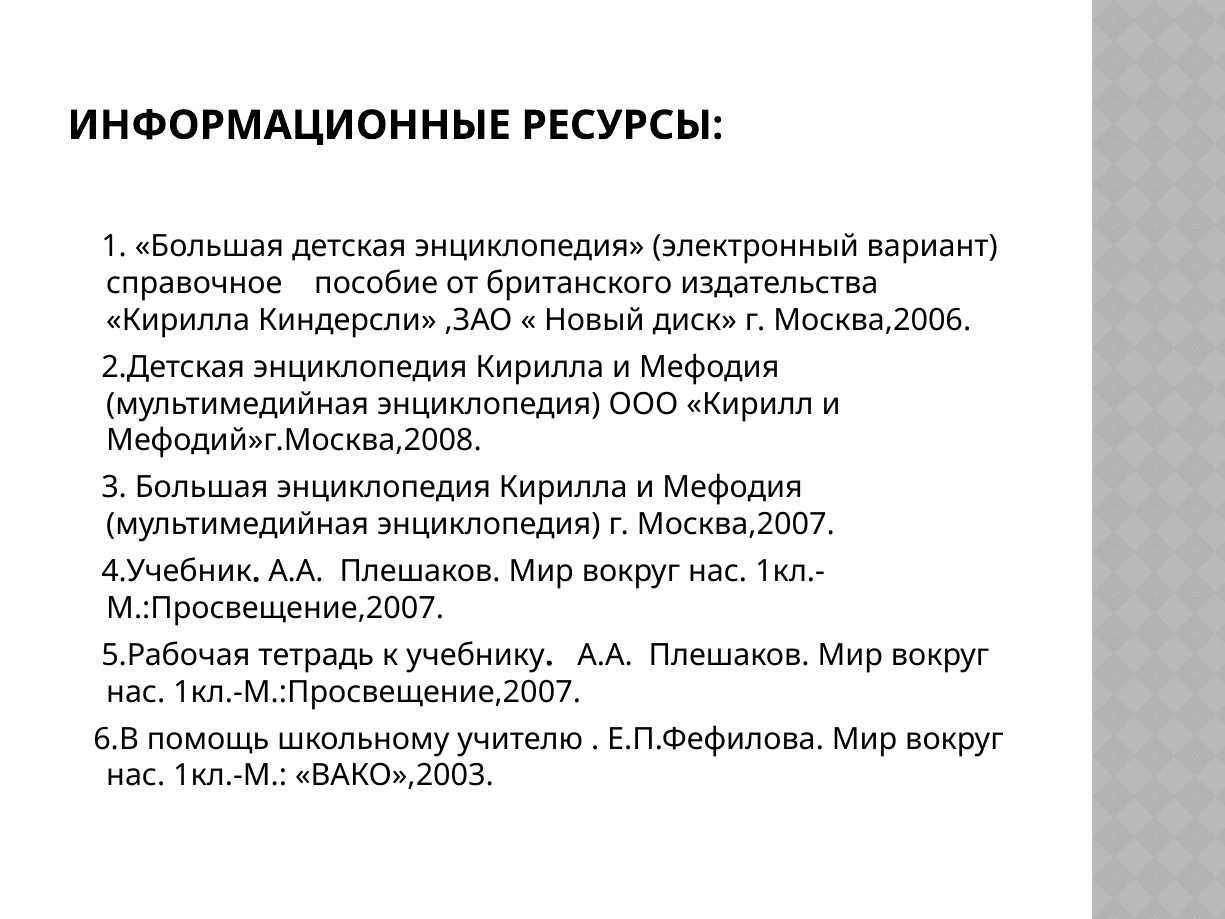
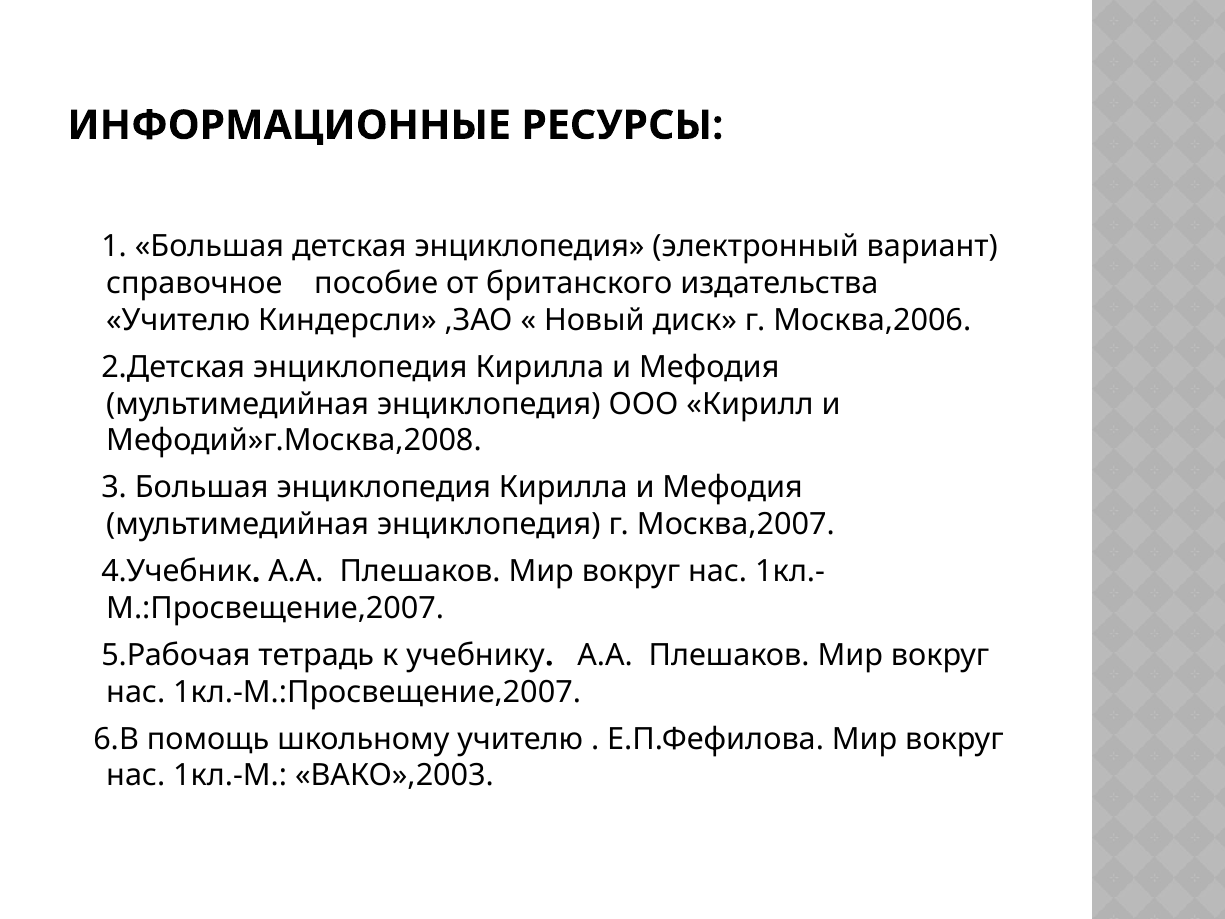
Кирилла: Кирилла -> Учителю (178, 320)
